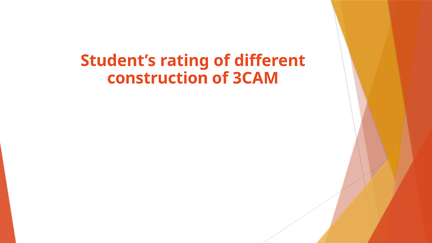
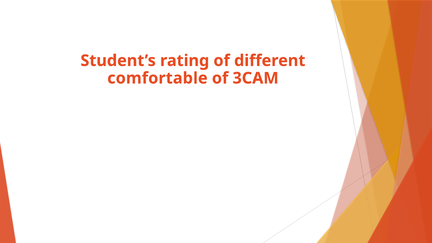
construction: construction -> comfortable (157, 78)
